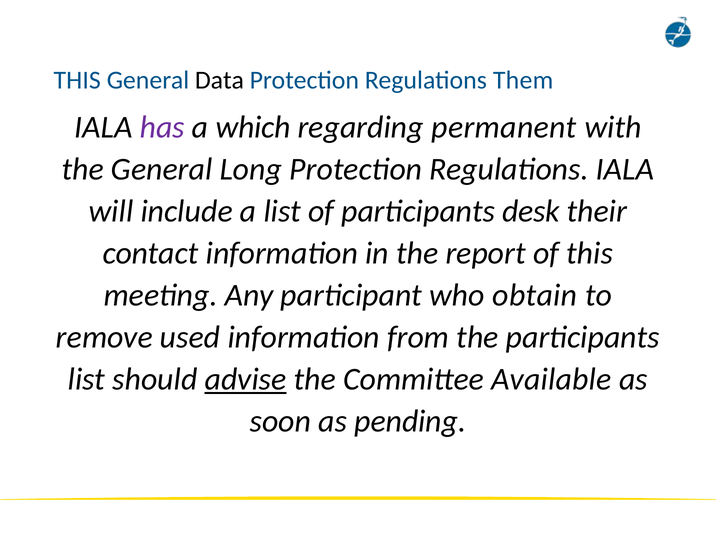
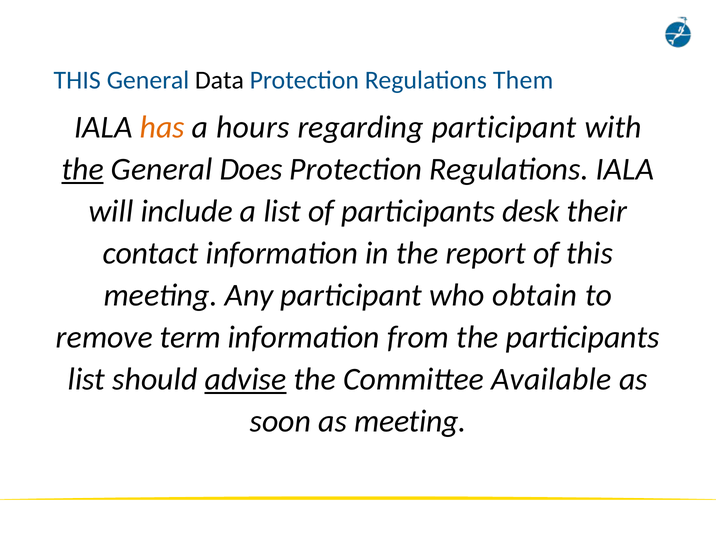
has colour: purple -> orange (162, 127)
which: which -> hours (253, 127)
regarding permanent: permanent -> participant (504, 127)
the underline: none -> present (83, 169)
Long: Long -> Does (251, 169)
used: used -> term (190, 337)
as pending: pending -> meeting (410, 421)
